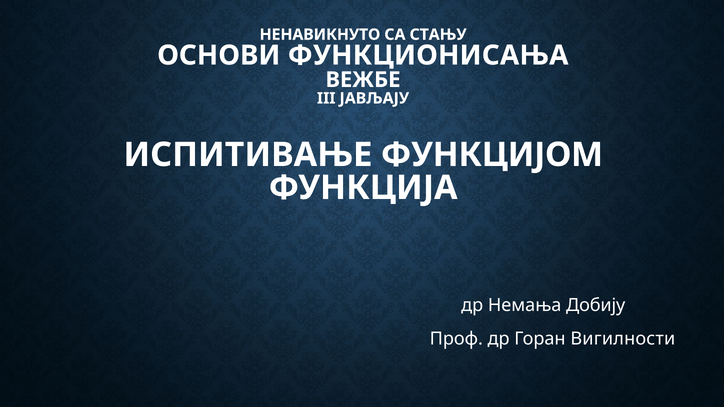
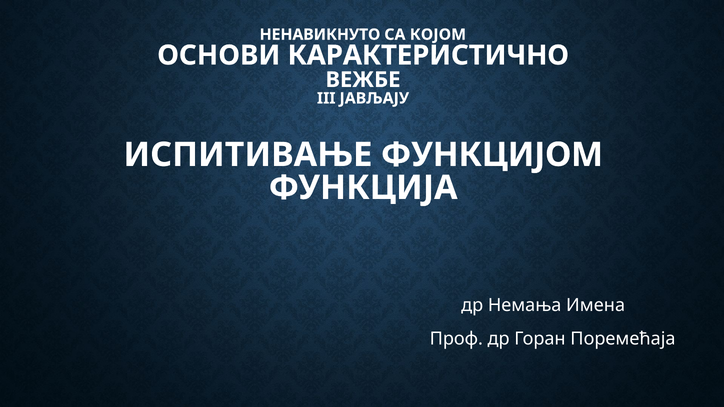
СТАЊУ: СТАЊУ -> КОЈОМ (438, 35)
ФУНКЦИОНИСАЊА: ФУНКЦИОНИСАЊА -> КАРАКТЕРИСТИЧНО (428, 55)
Добију: Добију -> Имена (596, 305)
Вигилности: Вигилности -> Поремећаја (623, 339)
